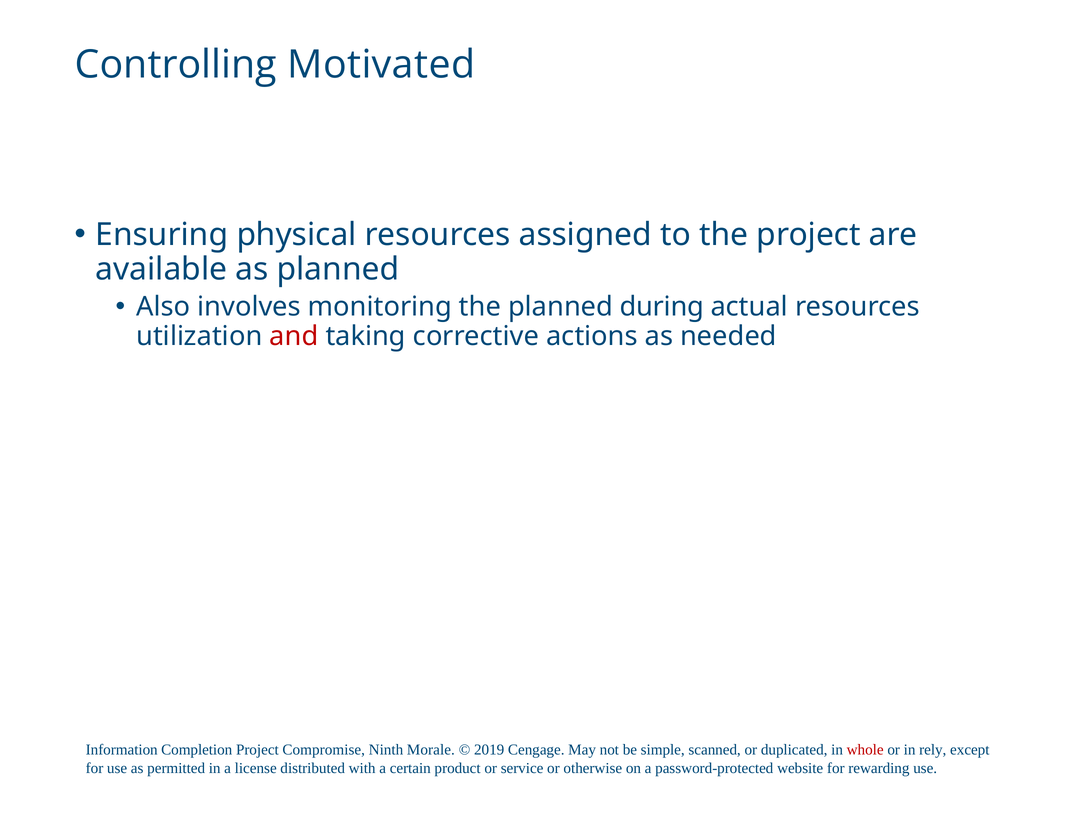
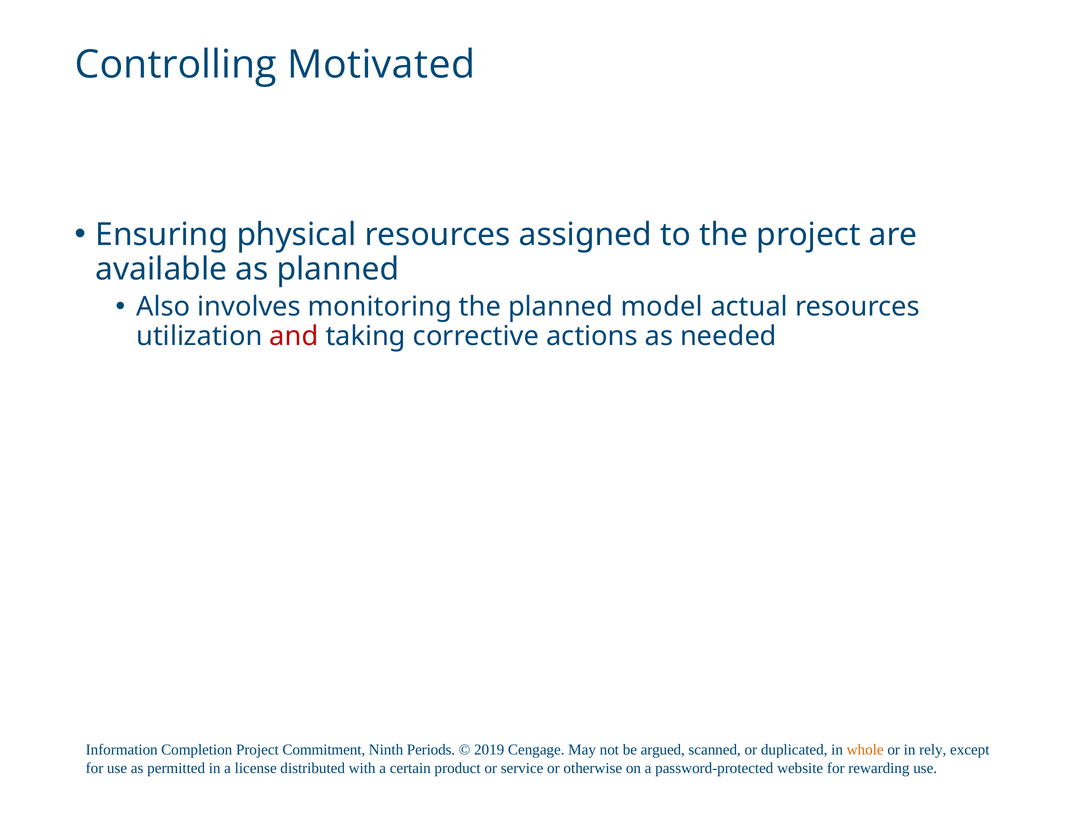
during: during -> model (662, 307)
Compromise: Compromise -> Commitment (324, 750)
Morale: Morale -> Periods (431, 750)
simple: simple -> argued (663, 750)
whole colour: red -> orange (865, 750)
